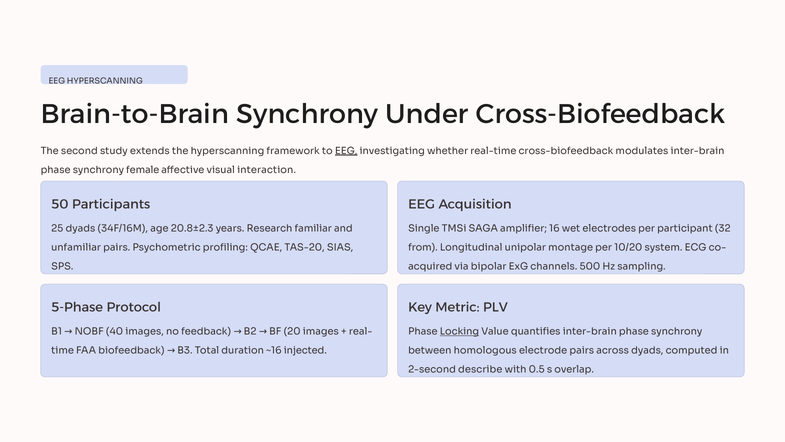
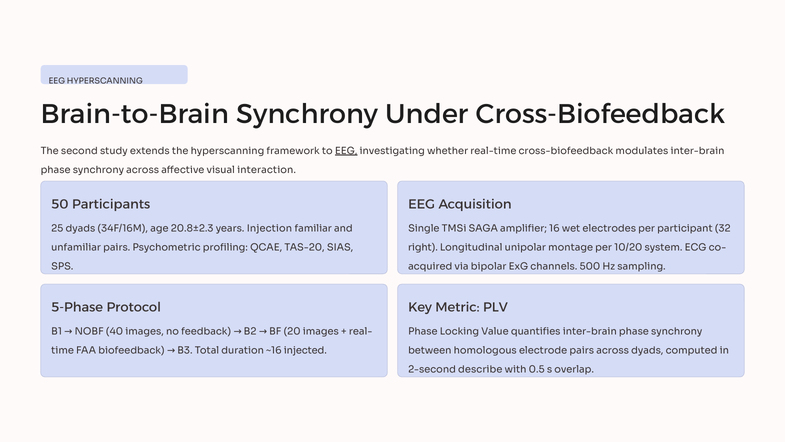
synchrony female: female -> across (143, 170)
Research: Research -> Injection (269, 228)
from: from -> right (423, 247)
Locking underline: present -> none (459, 331)
